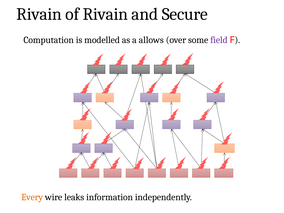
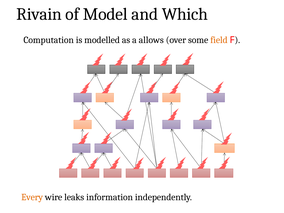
of Rivain: Rivain -> Model (105, 14)
Secure: Secure -> Which (185, 14)
field colour: purple -> orange (219, 40)
